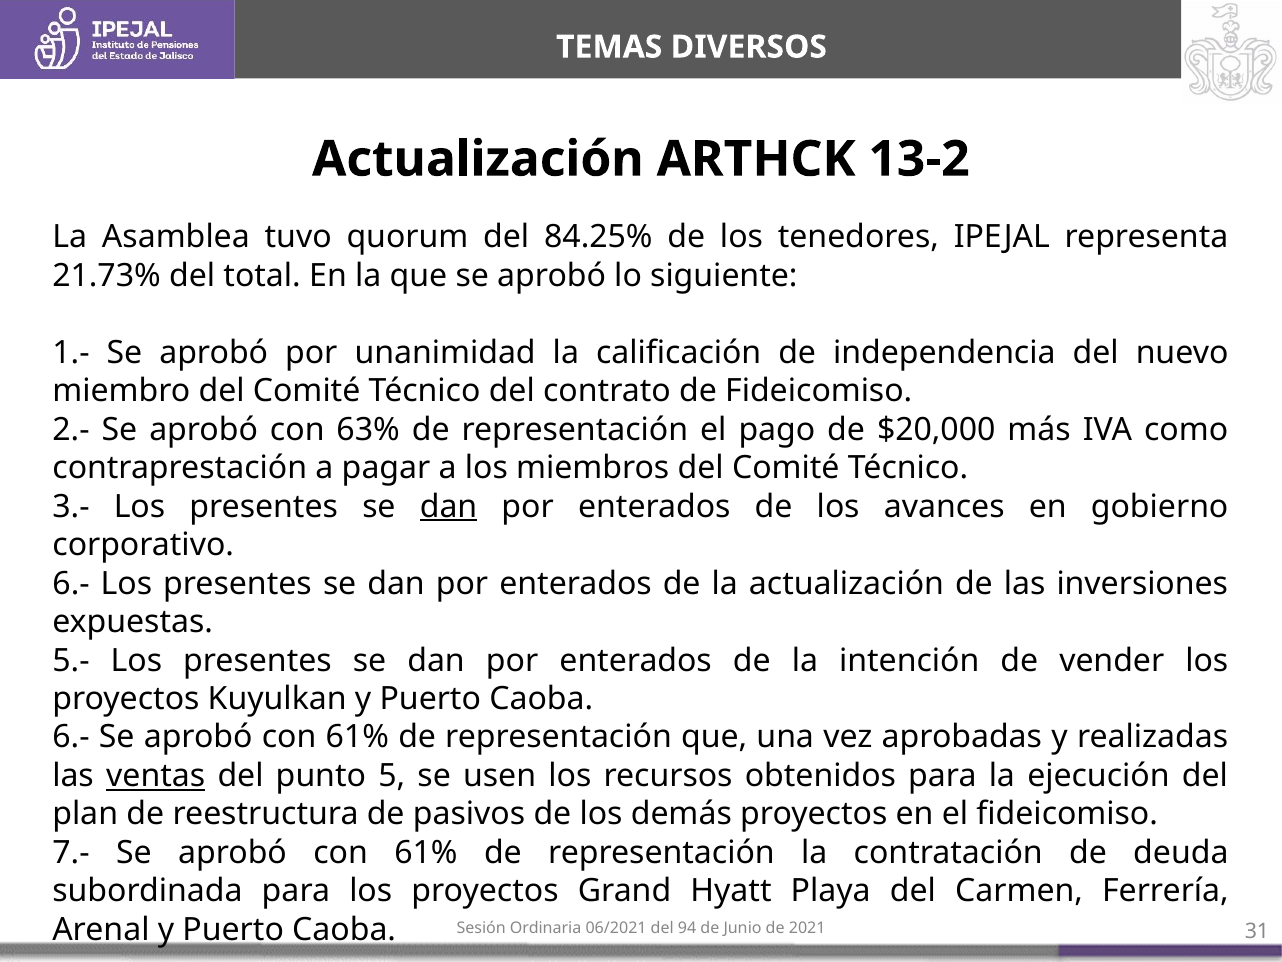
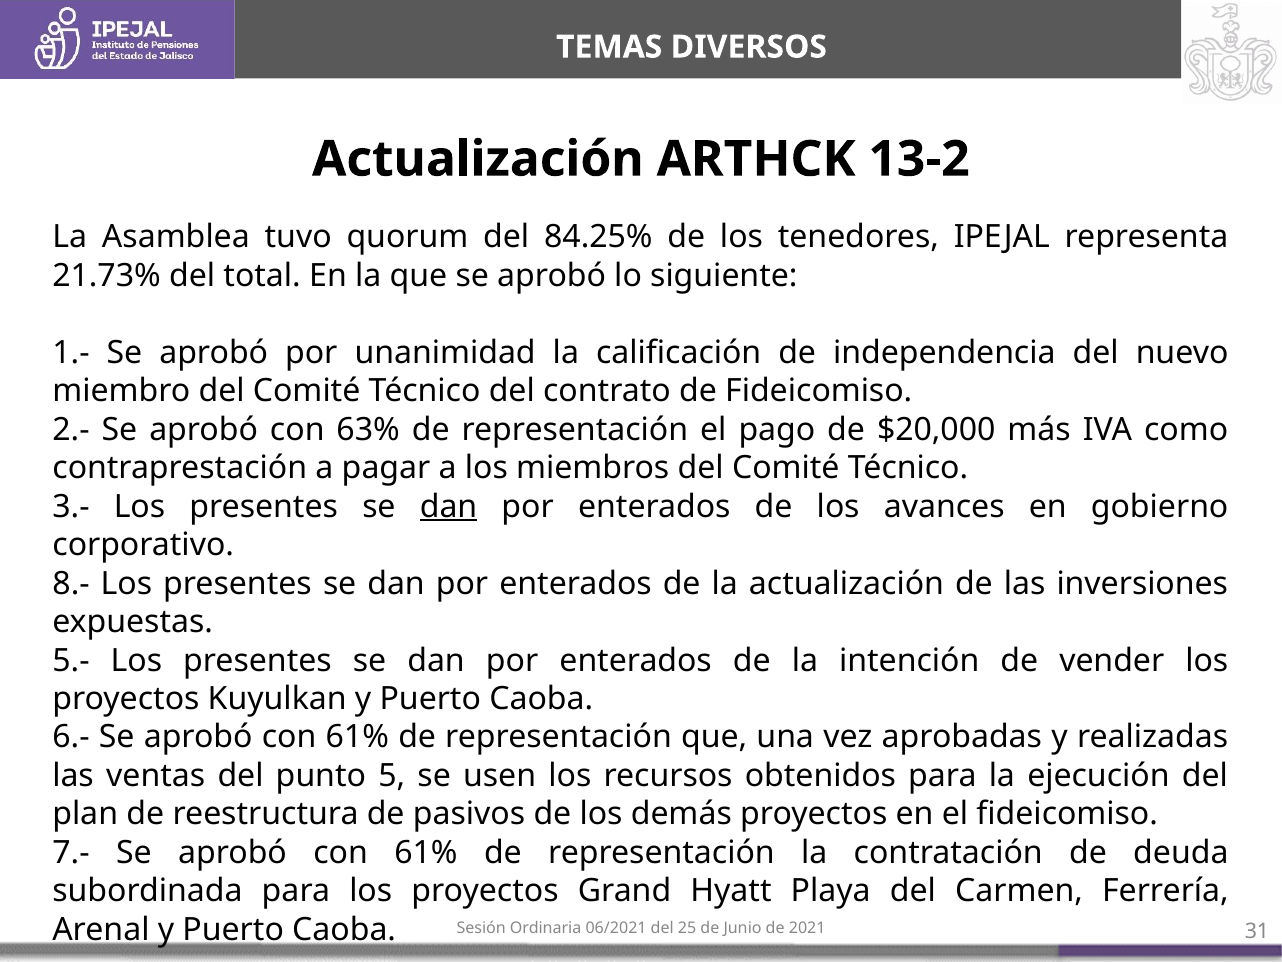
6.-: 6.- -> 8.- (71, 583)
ventas underline: present -> none (156, 775)
94: 94 -> 25 (687, 928)
